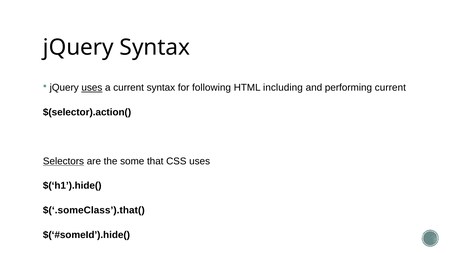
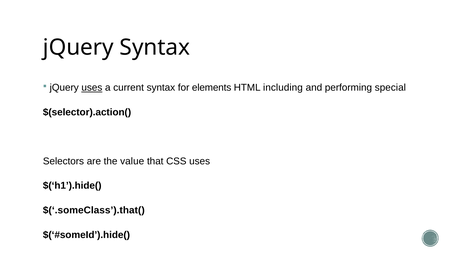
following: following -> elements (212, 88)
performing current: current -> special (390, 88)
Selectors underline: present -> none (63, 162)
some: some -> value (132, 162)
